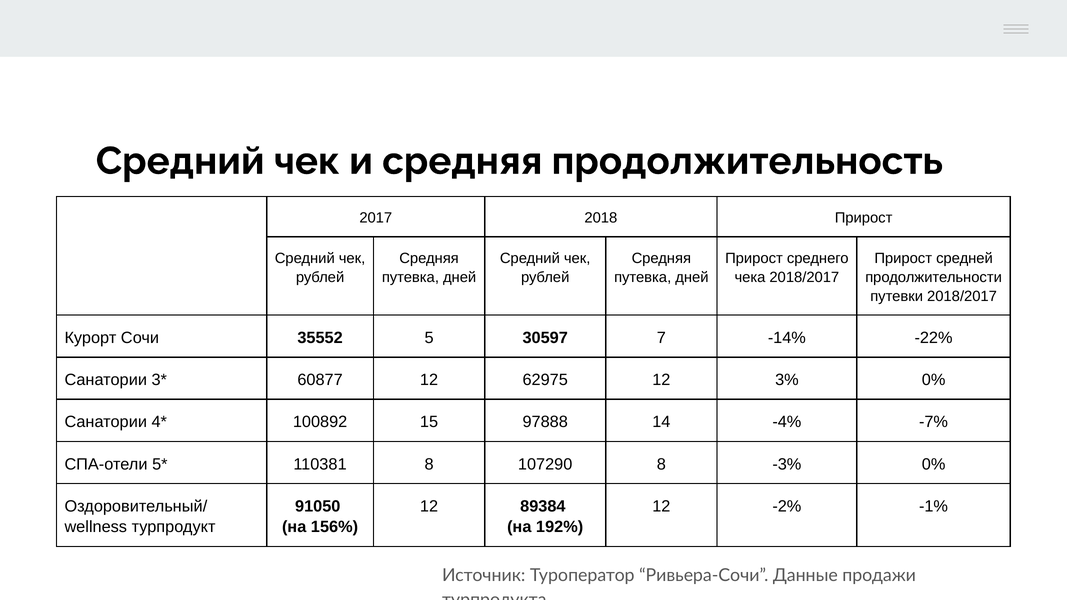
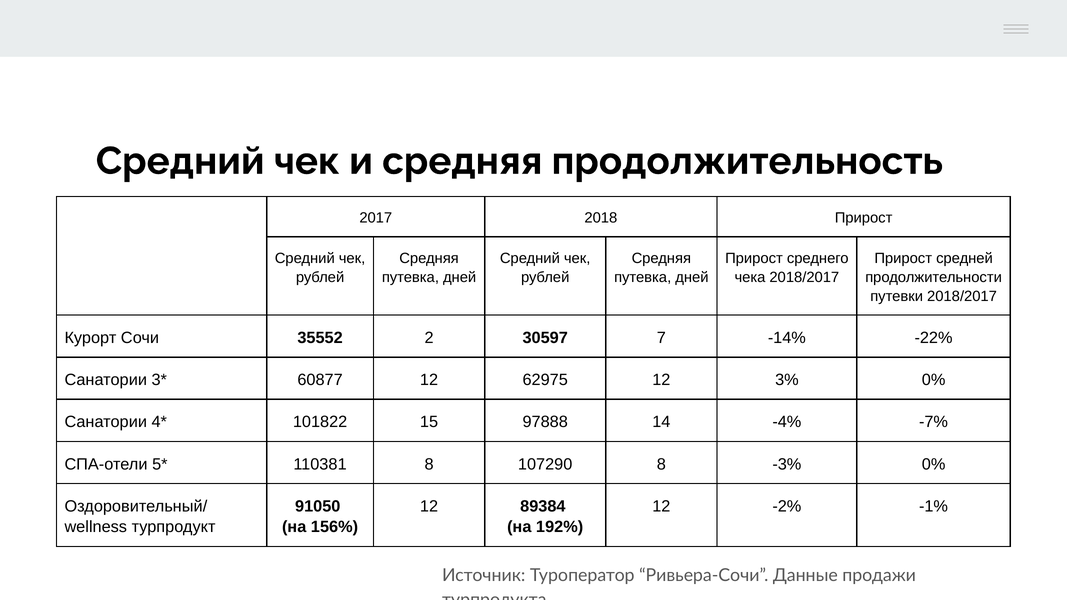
5: 5 -> 2 (429, 338)
100892: 100892 -> 101822 (320, 422)
